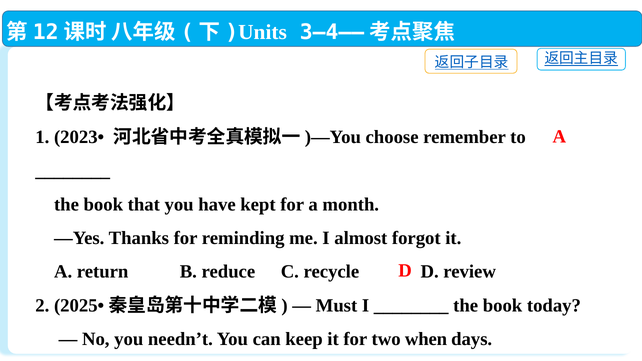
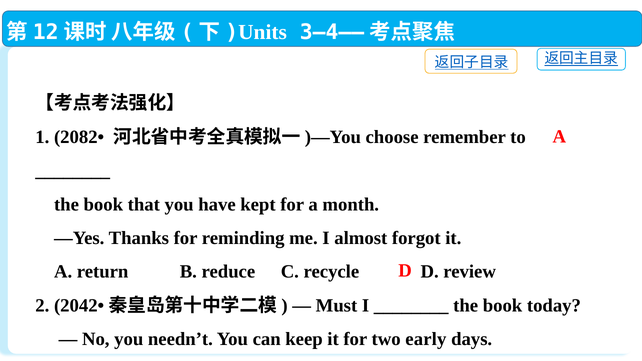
2023•: 2023• -> 2082• (79, 137)
2025•: 2025• -> 2042• (79, 306)
when: when -> early (426, 339)
